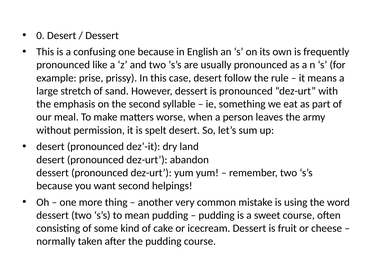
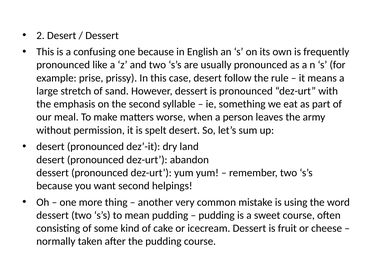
0: 0 -> 2 (40, 35)
